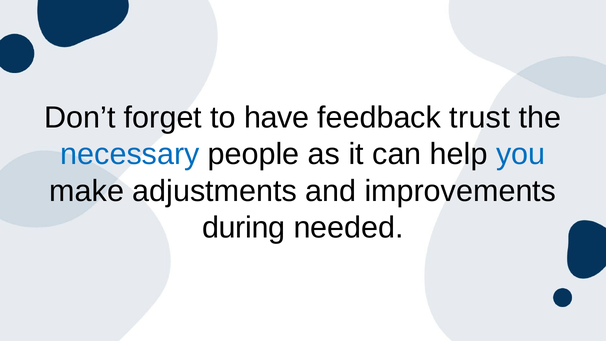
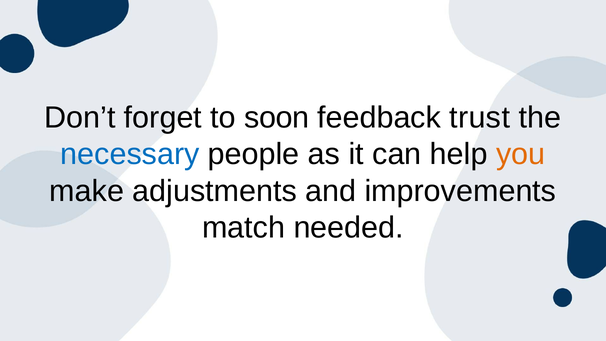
have: have -> soon (277, 118)
you colour: blue -> orange (521, 154)
during: during -> match (244, 228)
